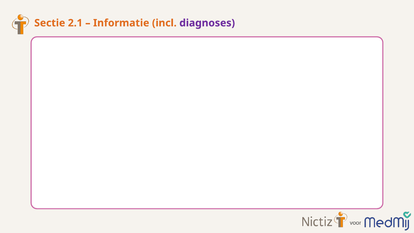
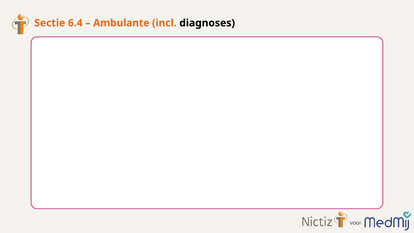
2.1: 2.1 -> 6.4 (75, 23)
Informatie: Informatie -> Ambulante (121, 23)
diagnoses colour: purple -> black (207, 23)
